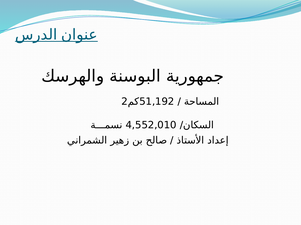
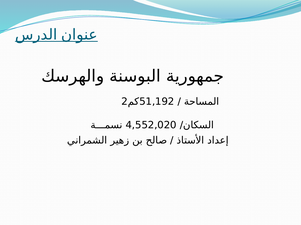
4,552,010: 4,552,010 -> 4,552,020 (151, 125)
